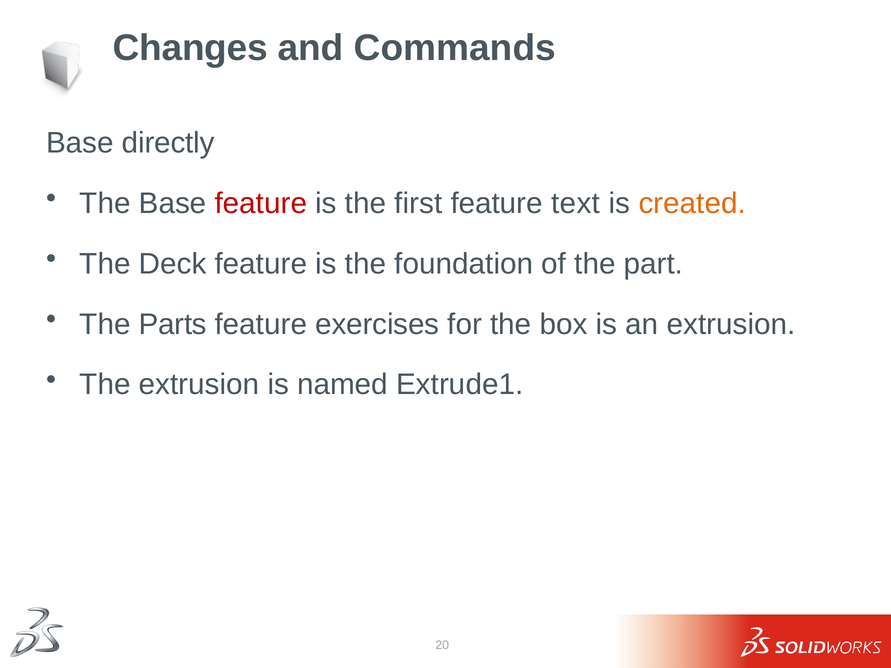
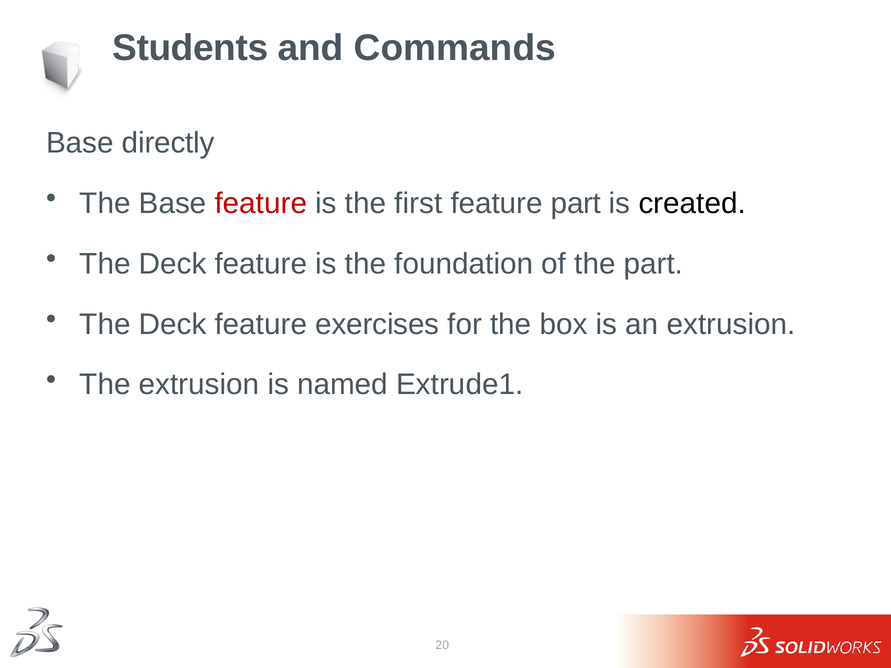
Changes: Changes -> Students (190, 48)
feature text: text -> part (576, 204)
created colour: orange -> black (692, 204)
Parts: Parts -> Deck (173, 324)
